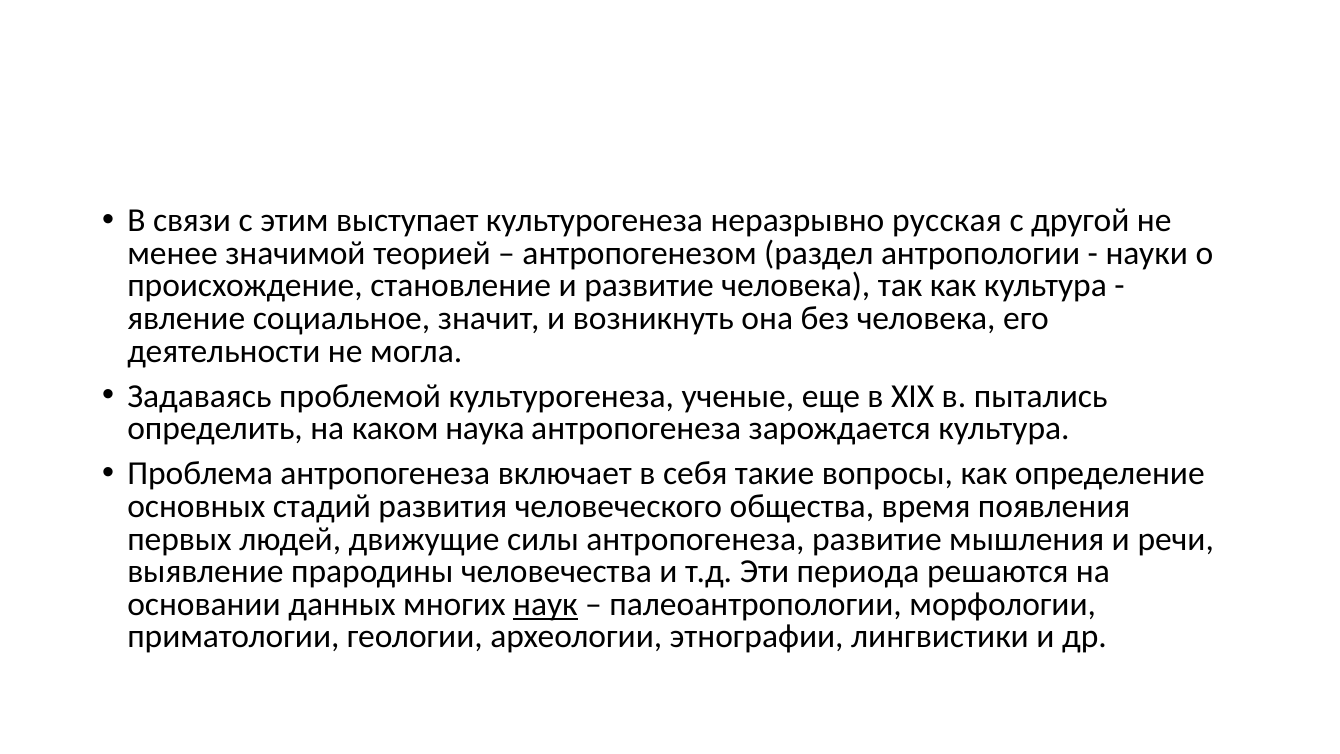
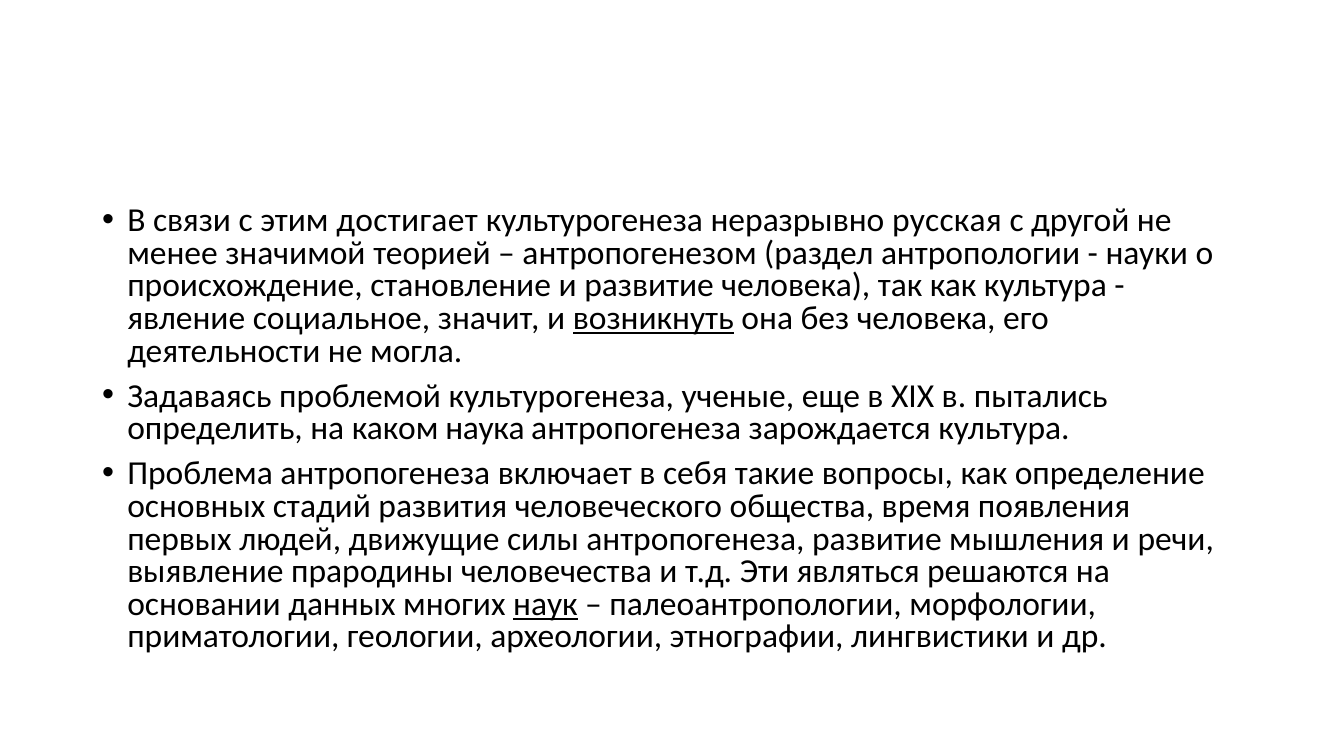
выступает: выступает -> достигает (407, 221)
возникнуть underline: none -> present (653, 318)
периода: периода -> являться (858, 571)
